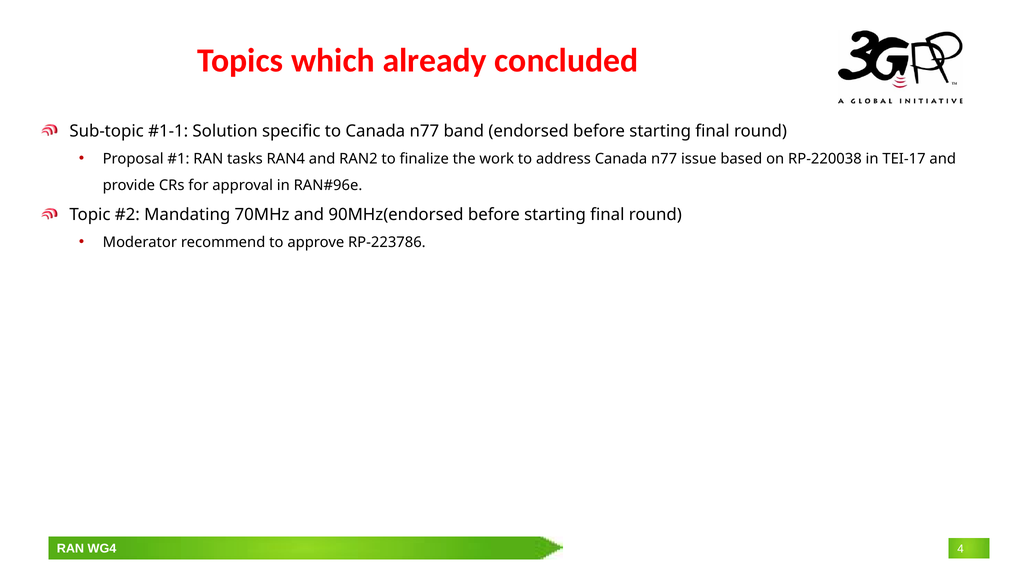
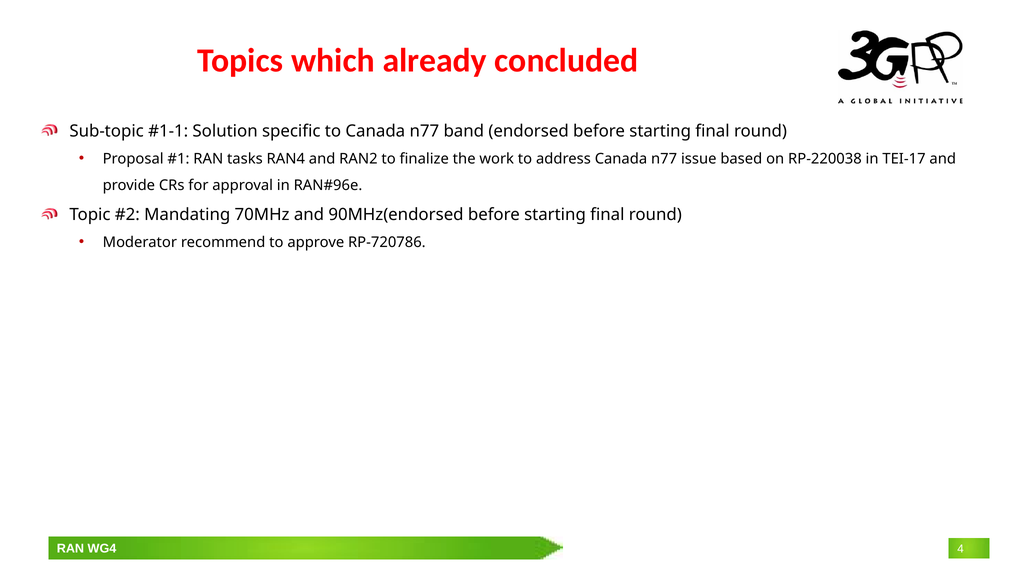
RP-223786: RP-223786 -> RP-720786 (387, 242)
